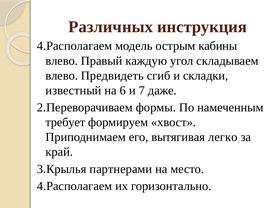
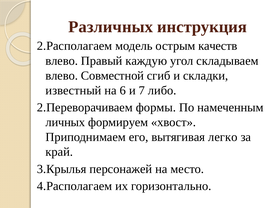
4.Располагаем: 4.Располагаем -> 2.Располагаем (75, 46)
кабины: кабины -> качеств (218, 46)
Предвидеть: Предвидеть -> Совместной (112, 76)
даже: даже -> либо (162, 91)
требует: требует -> личных (65, 123)
партнерами: партнерами -> персонажей (121, 169)
